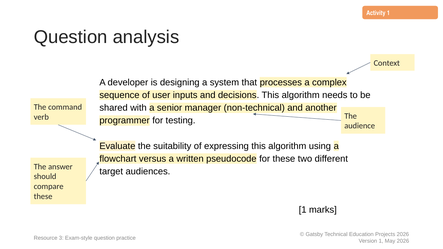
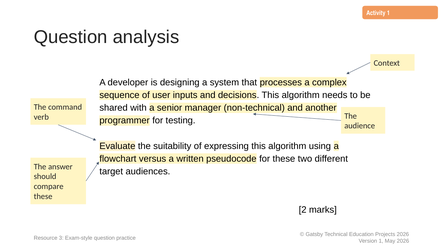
1: 1 -> 2 (303, 210)
